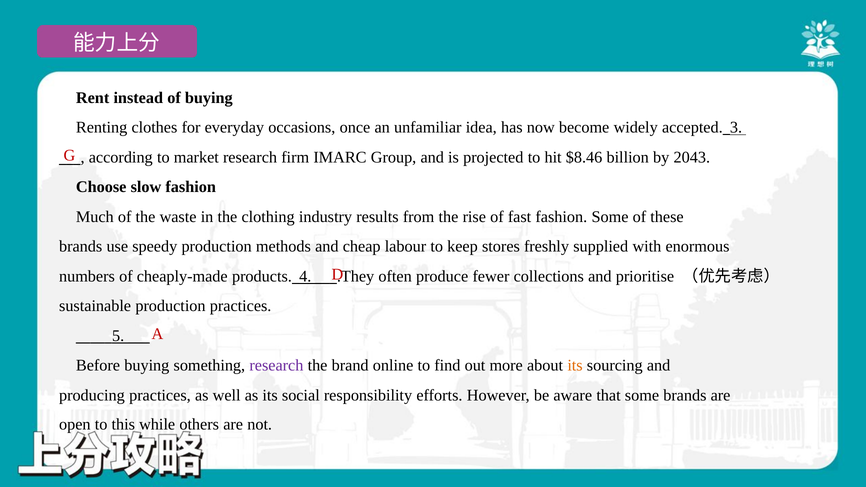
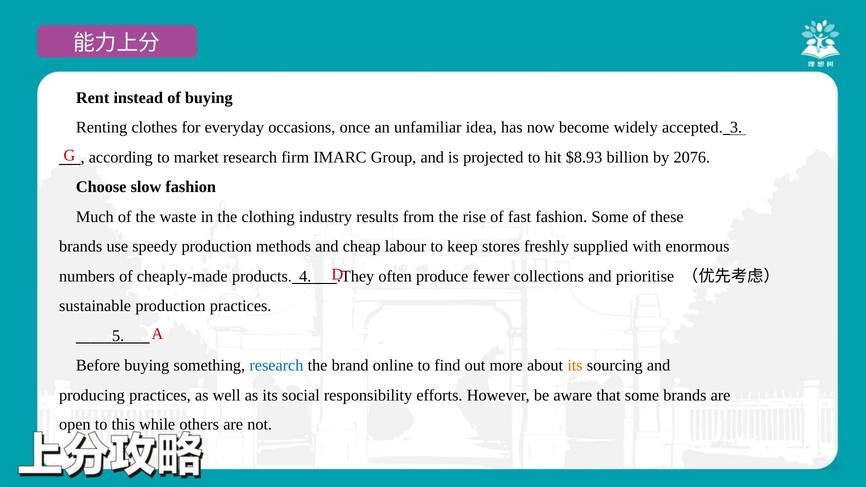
$8.46: $8.46 -> $8.93 (584, 157)
2043: 2043 -> 2076 (692, 157)
research colour: purple -> blue (276, 366)
